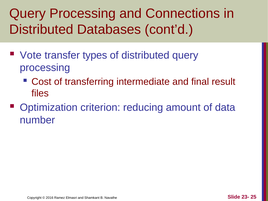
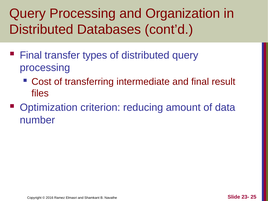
Connections: Connections -> Organization (183, 13)
Vote: Vote -> Final (31, 55)
